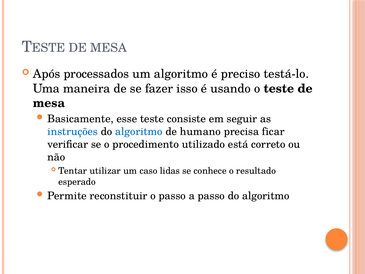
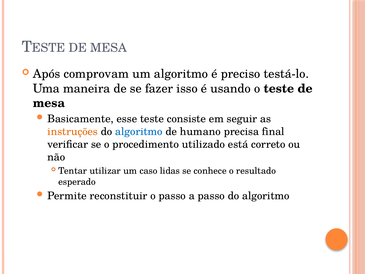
processados: processados -> comprovam (96, 74)
instruções colour: blue -> orange (73, 132)
ficar: ficar -> final (273, 132)
